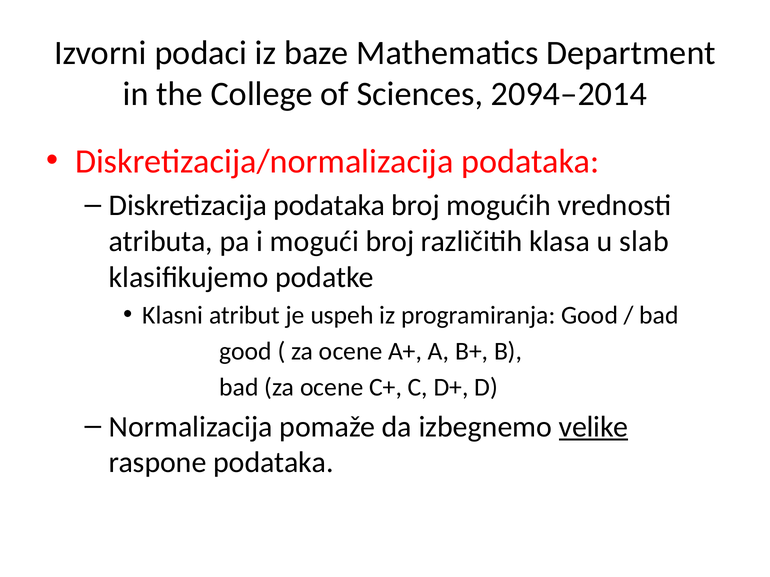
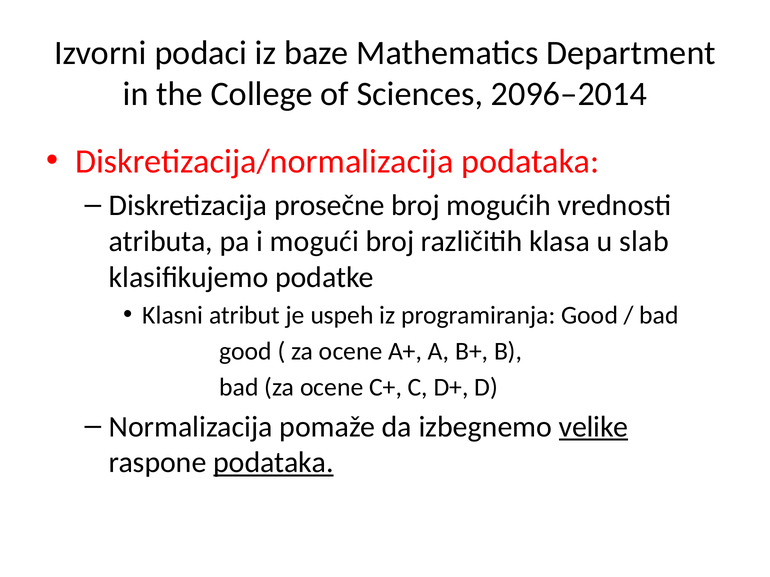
2094‒2014: 2094‒2014 -> 2096‒2014 (569, 94)
Diskretizacija podataka: podataka -> prosečne (329, 206)
podataka underline: none -> present (273, 463)
